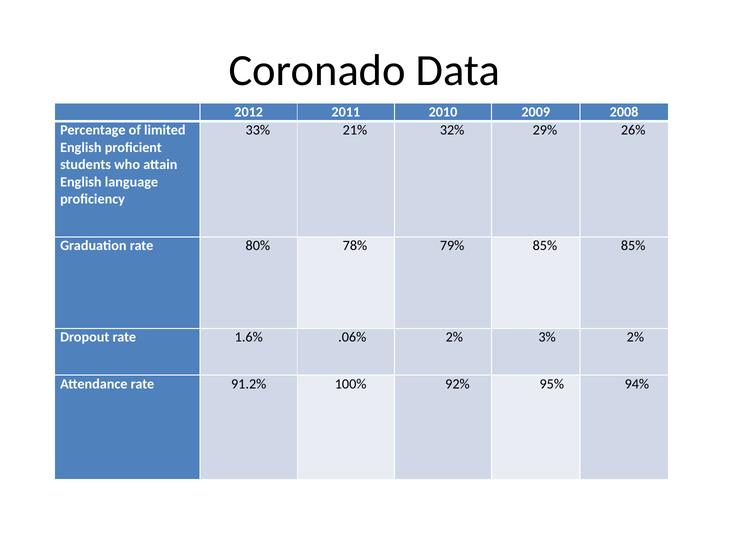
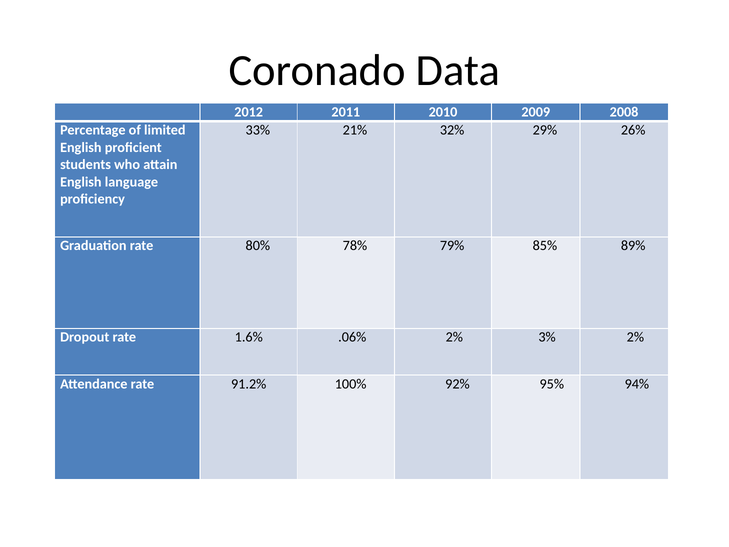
85% 85%: 85% -> 89% (633, 246)
